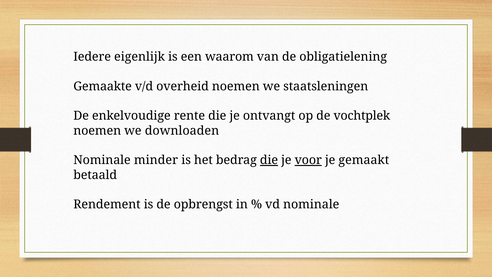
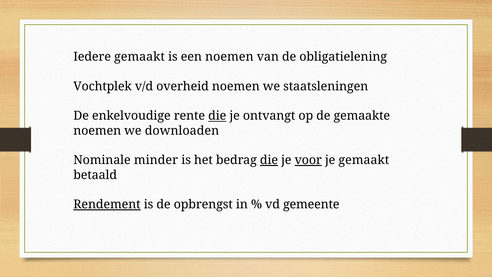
Iedere eigenlijk: eigenlijk -> gemaakt (139, 57)
een waarom: waarom -> noemen (229, 57)
Gemaakte: Gemaakte -> Vochtplek (103, 86)
die underline: none -> present (217, 116)
vochtplek: vochtplek -> gemaakte (362, 116)
Rendement underline: none -> present (107, 204)
vd nominale: nominale -> gemeente (311, 204)
